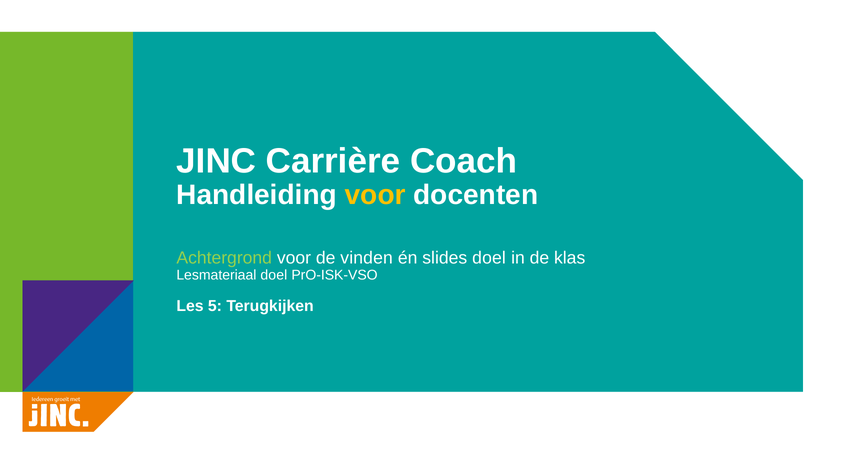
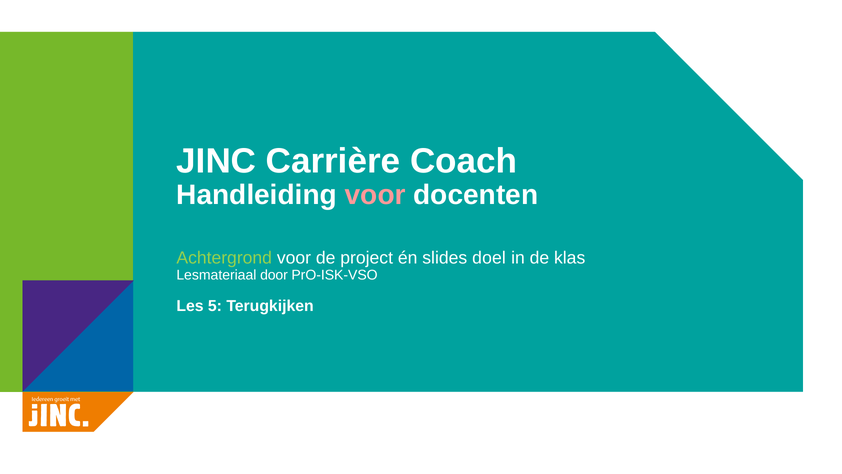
voor colour: yellow -> pink (375, 195)
vinden: vinden -> project (367, 258)
Lesmateriaal doel: doel -> door (274, 275)
